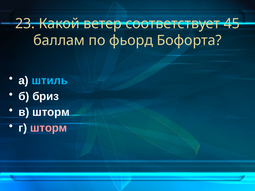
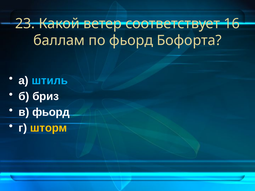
45: 45 -> 16 (232, 24)
в шторм: шторм -> фьорд (51, 112)
шторм colour: pink -> yellow (49, 128)
